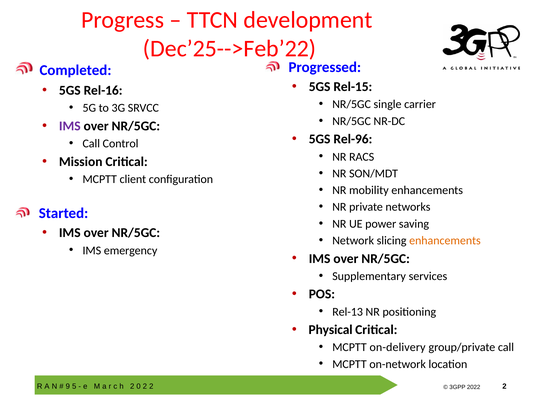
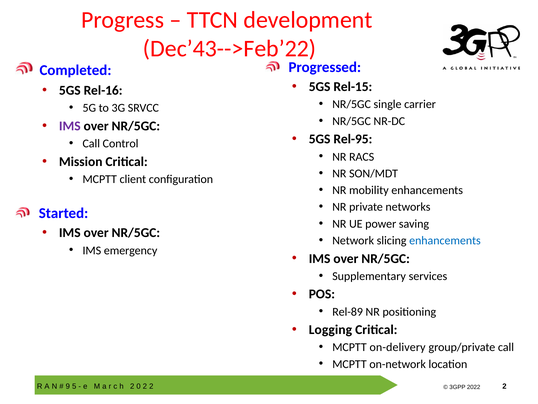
Dec’25-->Feb’22: Dec’25-->Feb’22 -> Dec’43-->Feb’22 (230, 49)
Rel-96: Rel-96 -> Rel-95 (353, 139)
enhancements colour: orange -> blue (445, 240)
Rel-13: Rel-13 -> Rel-89 (348, 311)
Physical: Physical -> Logging (330, 329)
